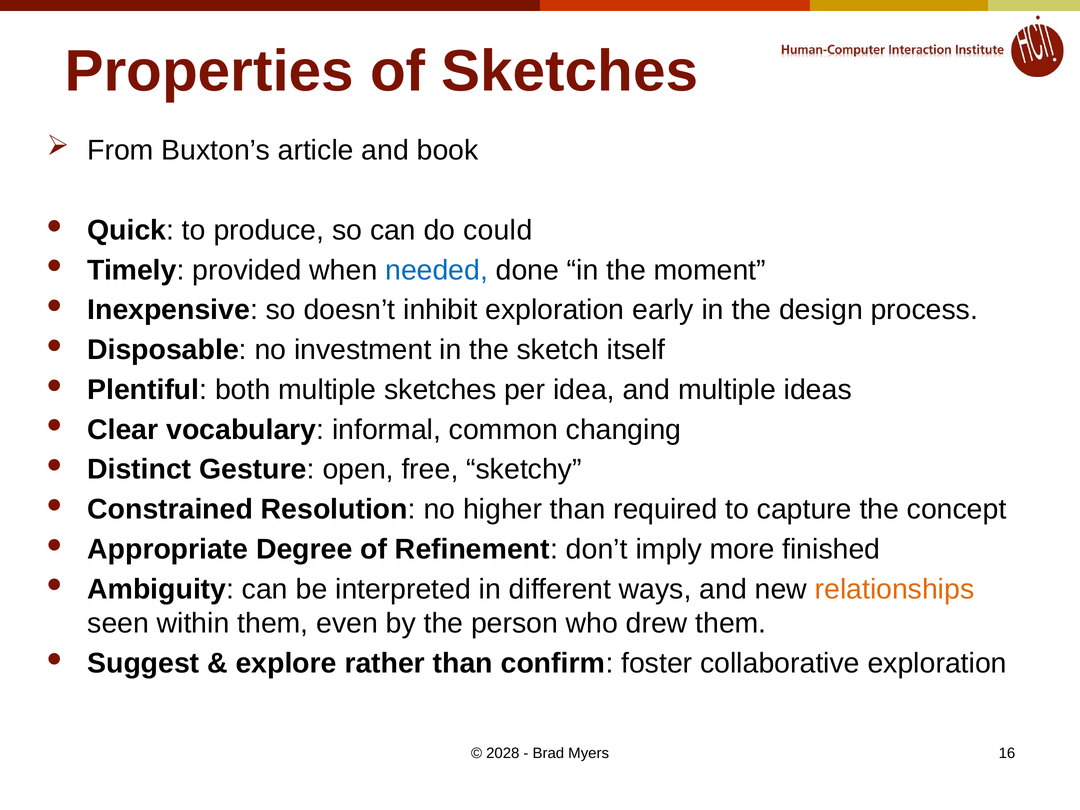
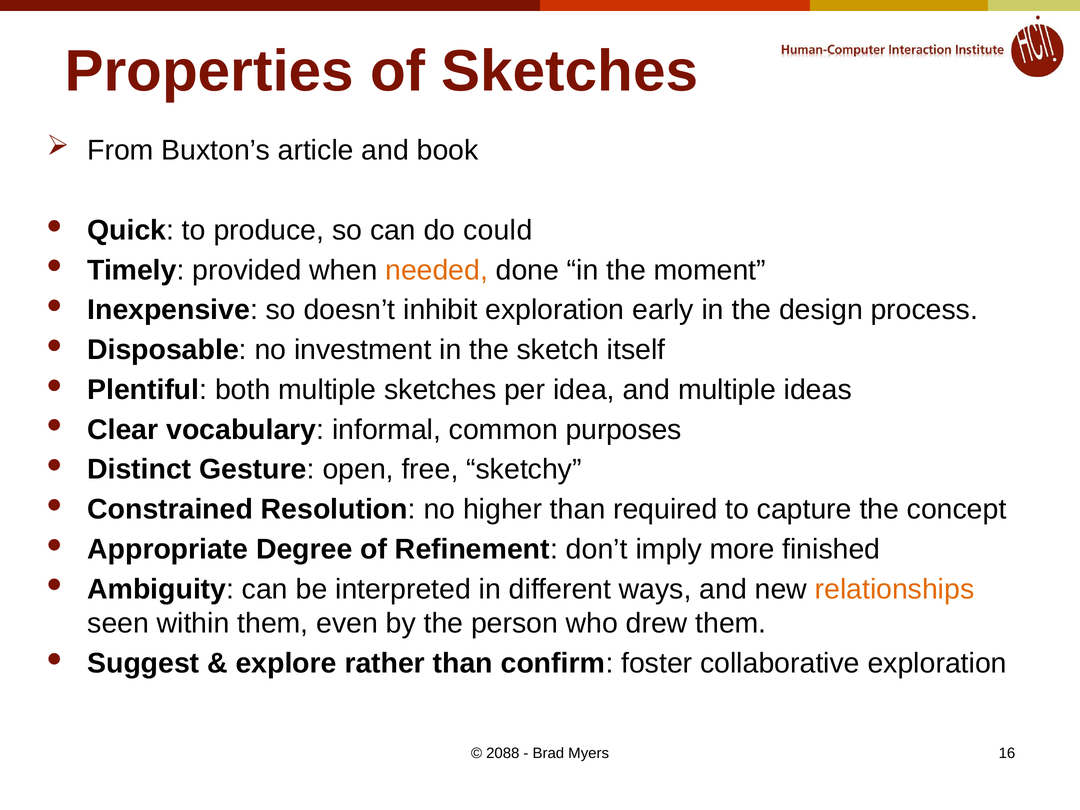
needed colour: blue -> orange (437, 270)
changing: changing -> purposes (624, 430)
2028: 2028 -> 2088 (503, 753)
